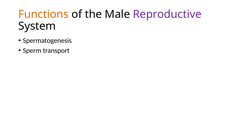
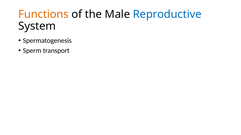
Reproductive colour: purple -> blue (167, 14)
